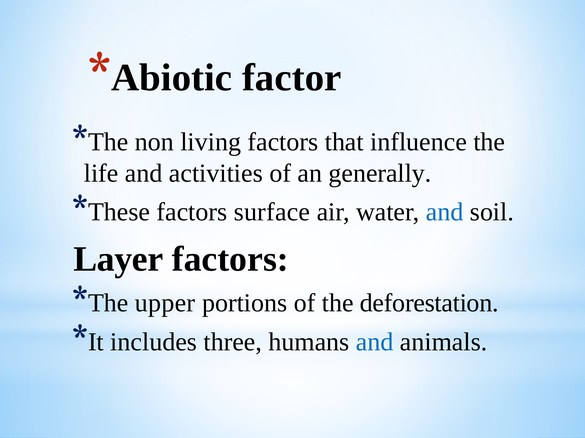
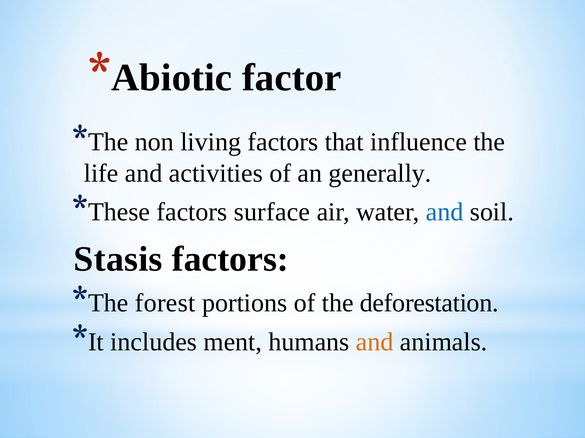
Layer: Layer -> Stasis (118, 260)
upper: upper -> forest (165, 304)
three: three -> ment (233, 342)
and colour: blue -> orange (375, 342)
